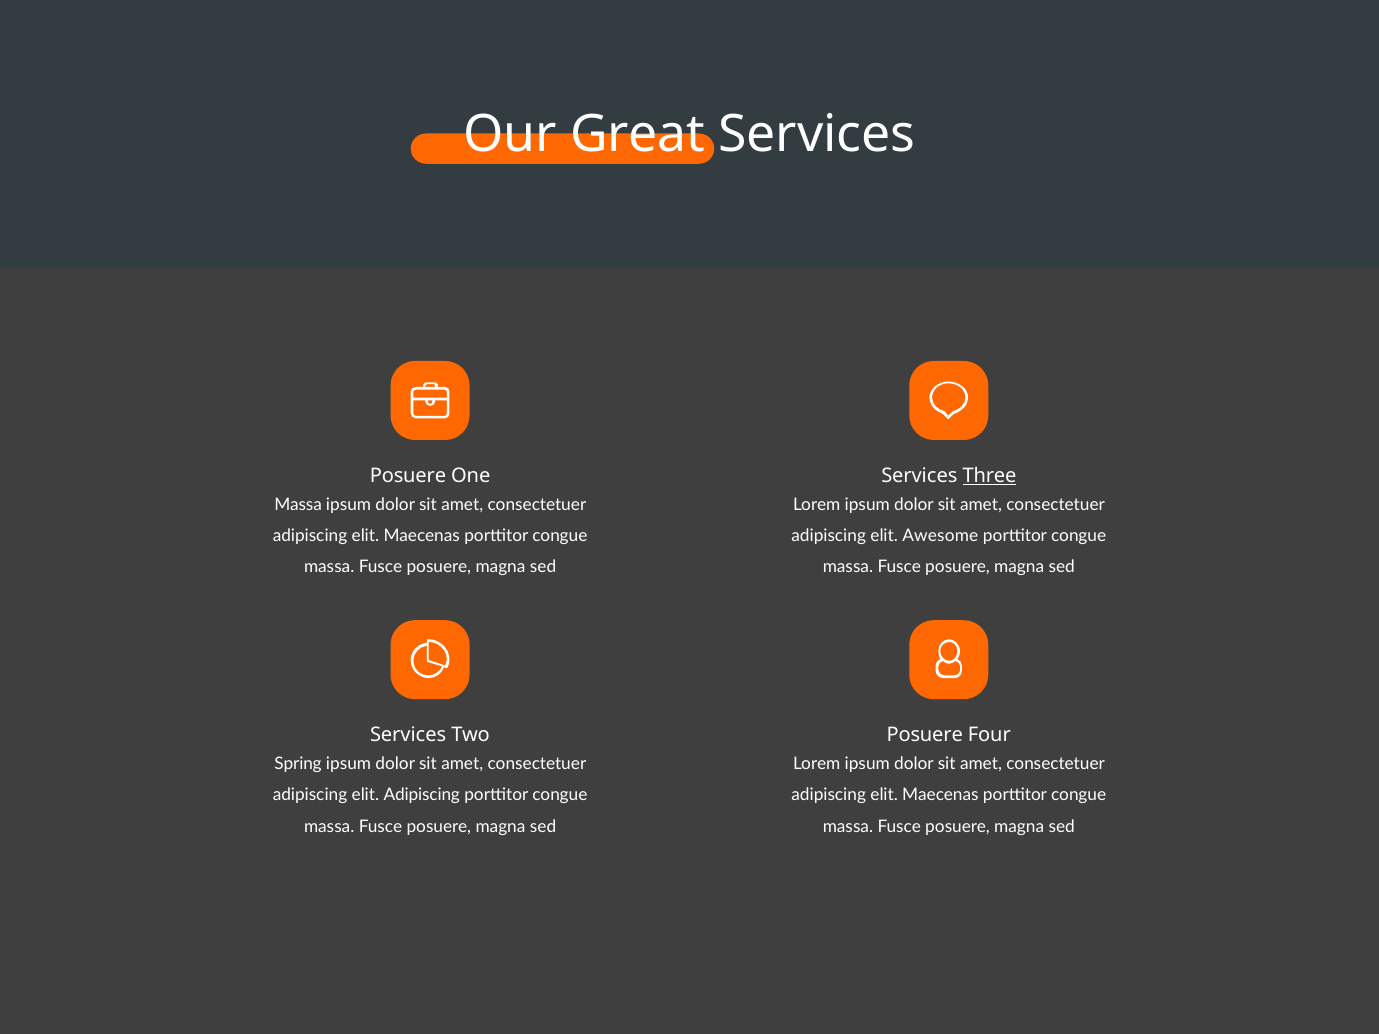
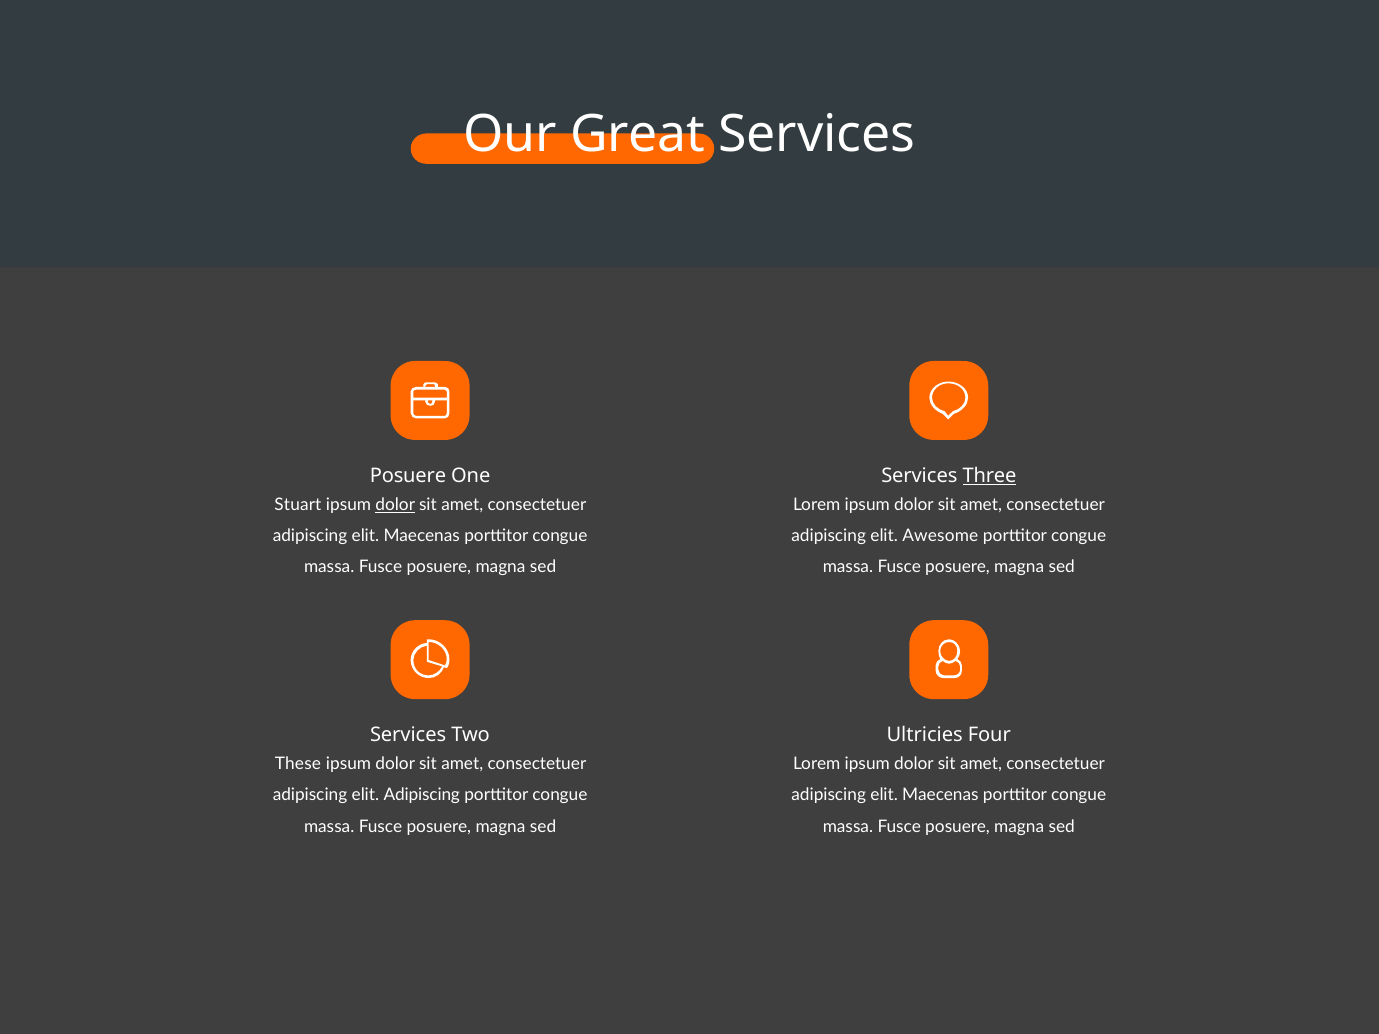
Massa: Massa -> Stuart (298, 505)
dolor underline: none -> present (395, 505)
Posuere: Posuere -> Ultricies (925, 735)
Spring: Spring -> These (298, 764)
